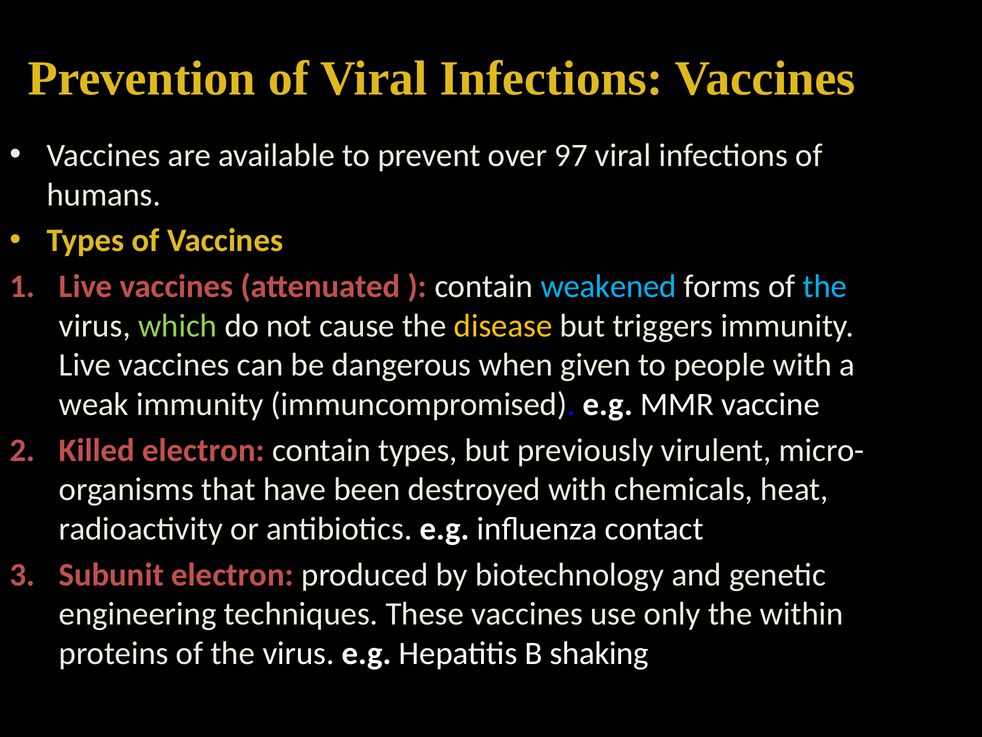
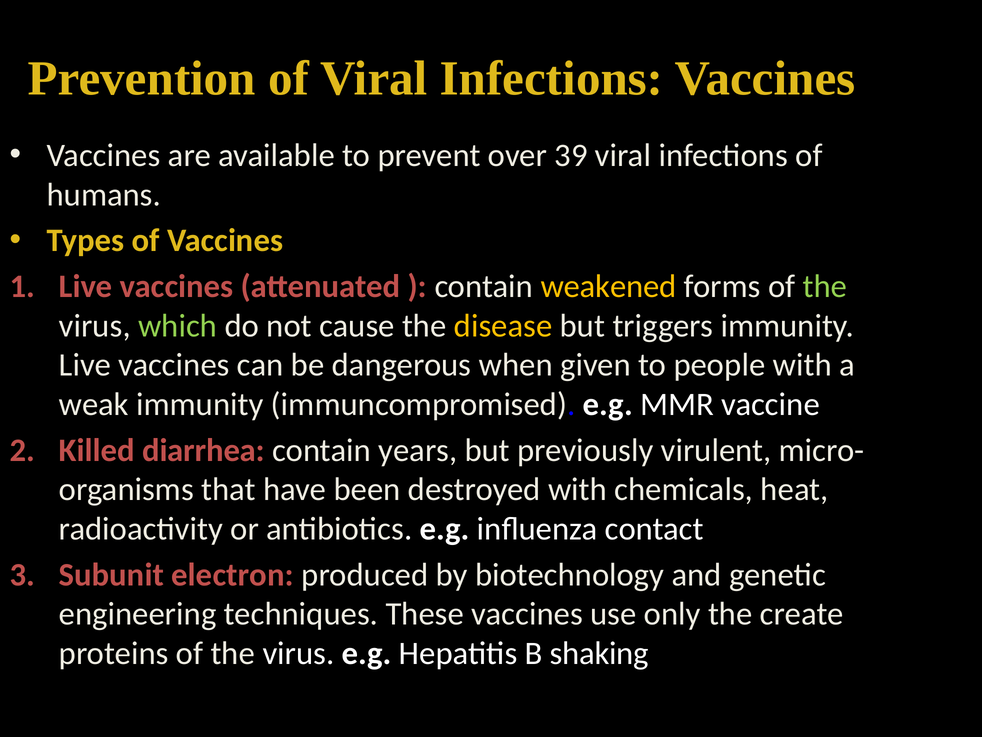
97: 97 -> 39 (571, 155)
weakened colour: light blue -> yellow (609, 286)
the colour: light blue -> light green (825, 286)
Killed electron: electron -> diarrhea (204, 450)
contain types: types -> years (418, 450)
within: within -> create (802, 614)
